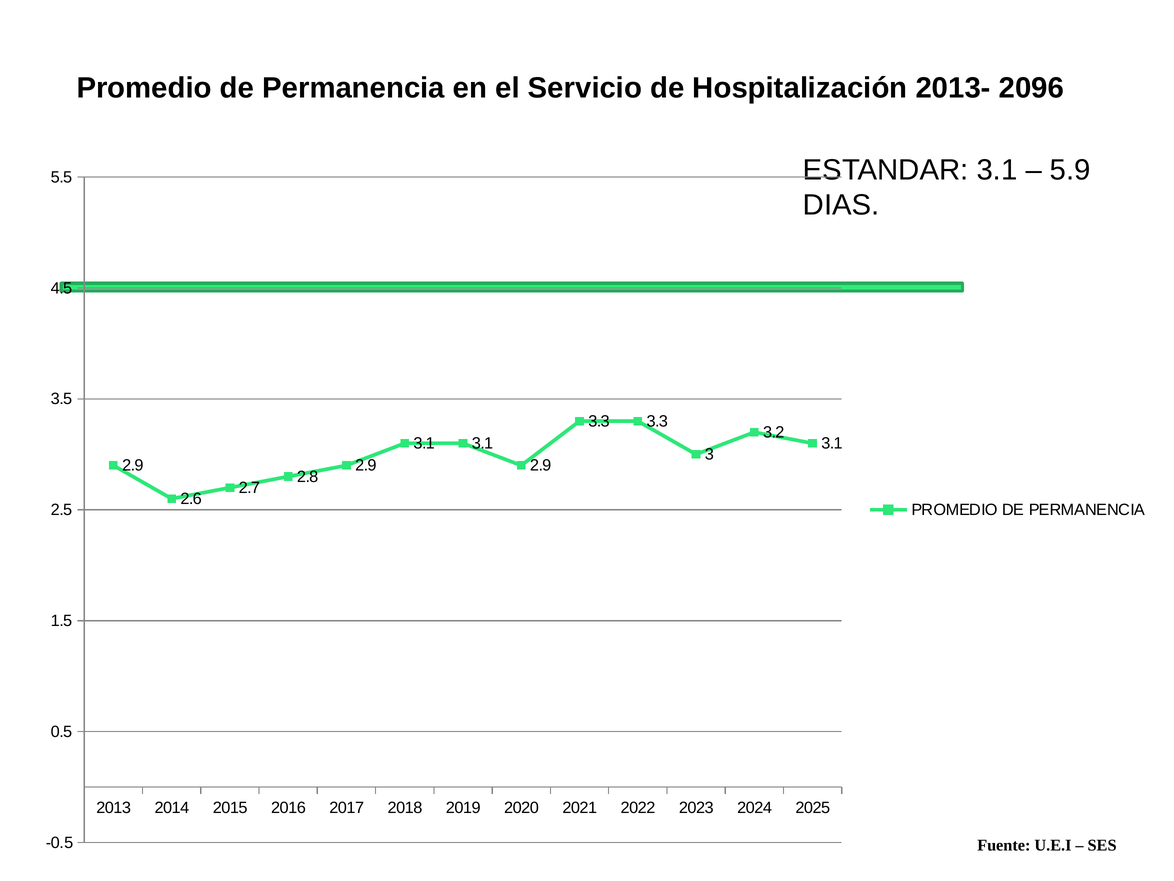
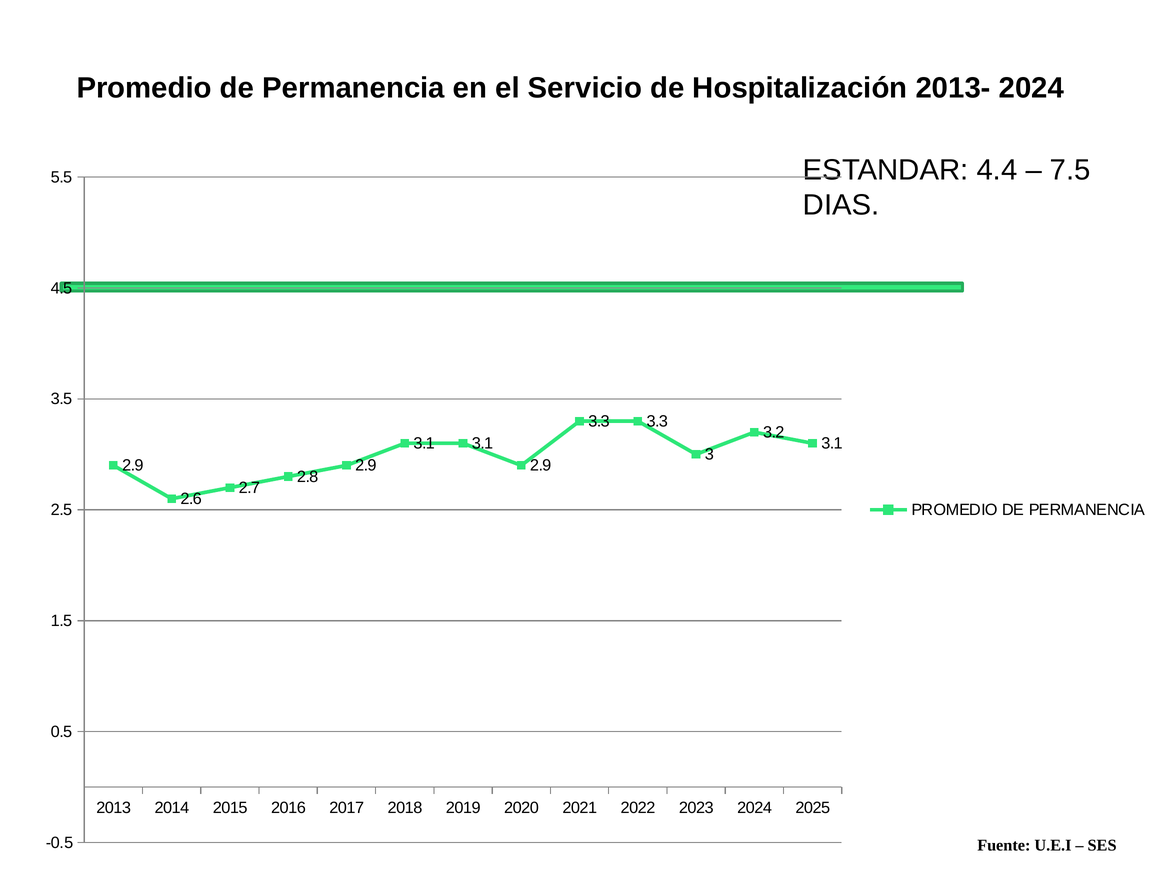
2013- 2096: 2096 -> 2024 (1031, 88)
ESTANDAR 3.1: 3.1 -> 4.4 (997, 170)
5.9: 5.9 -> 7.5 (1070, 170)
